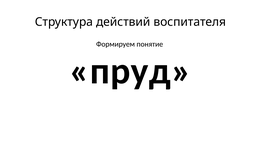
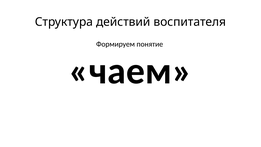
пруд: пруд -> чаем (130, 71)
